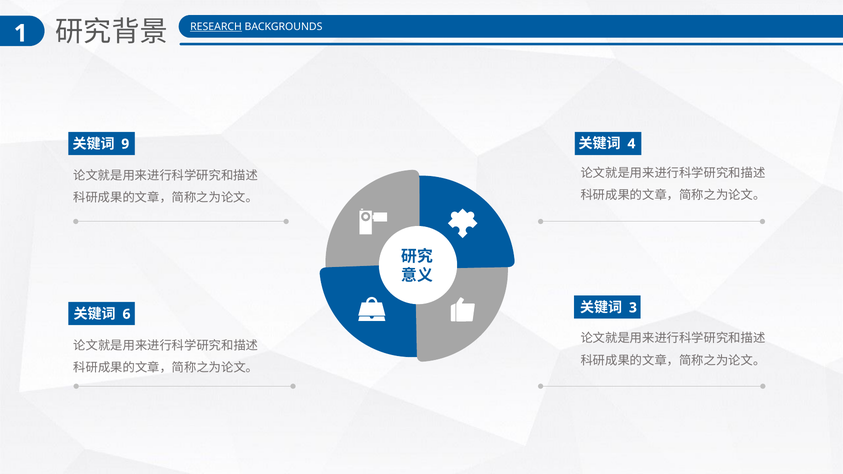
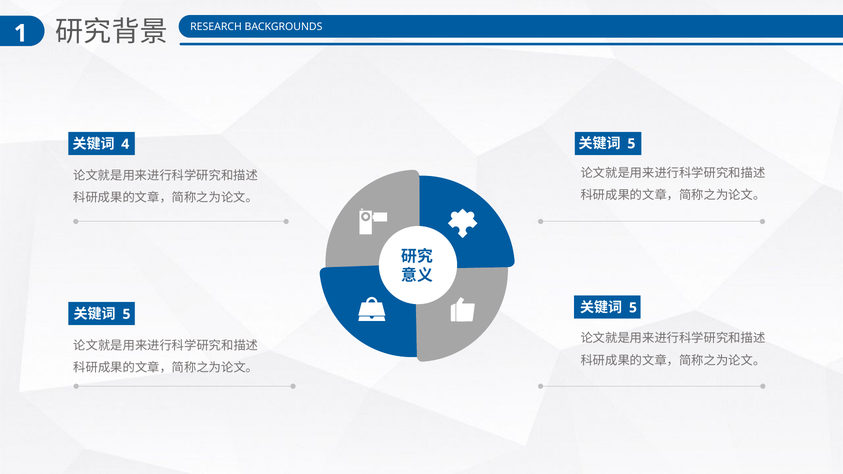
RESEARCH underline: present -> none (216, 27)
4: 4 -> 5 (631, 144)
9: 9 -> 4 (125, 144)
3: 3 -> 5 (633, 308)
6: 6 -> 5 (127, 314)
